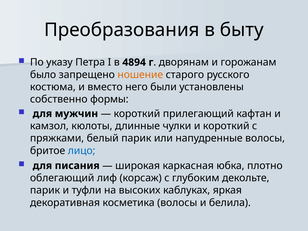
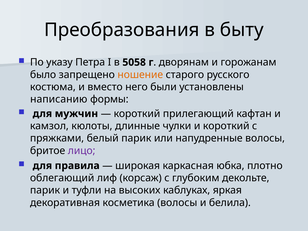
4894: 4894 -> 5058 (134, 62)
собственно: собственно -> написанию (59, 99)
лицо colour: blue -> purple (82, 151)
писания: писания -> правила (77, 166)
